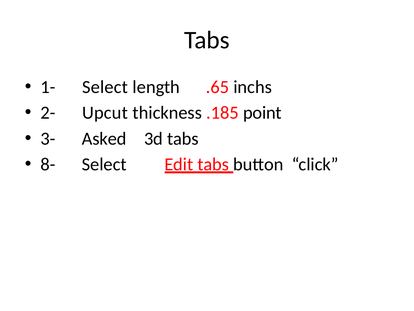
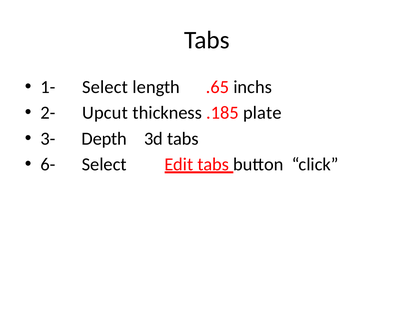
point: point -> plate (262, 113)
Asked: Asked -> Depth (104, 138)
8-: 8- -> 6- (48, 164)
